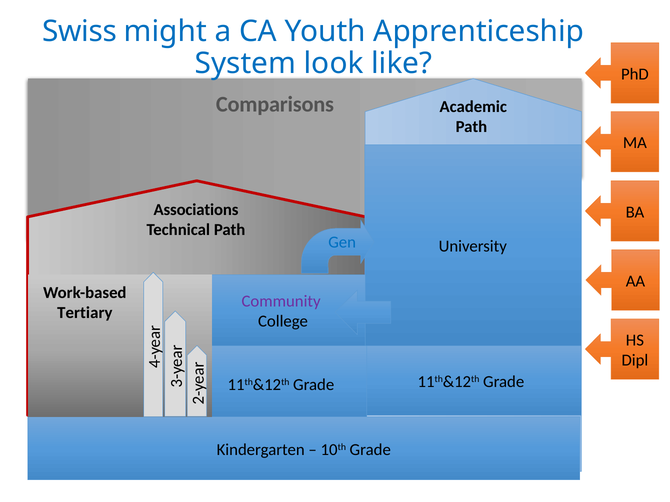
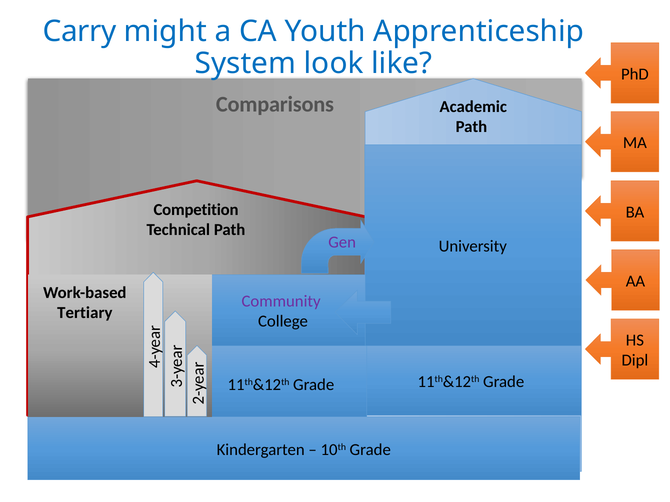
Swiss: Swiss -> Carry (80, 31)
Associations: Associations -> Competition (196, 210)
Gen colour: blue -> purple (342, 242)
